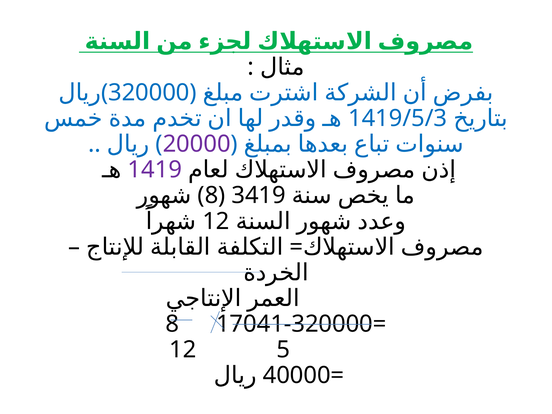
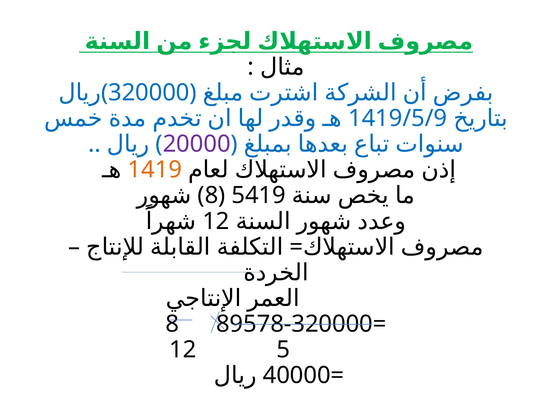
1419/5/3: 1419/5/3 -> 1419/5/9 (398, 118)
1419 colour: purple -> orange (155, 170)
3419: 3419 -> 5419 (259, 195)
17041: 17041 -> 89578 (250, 324)
